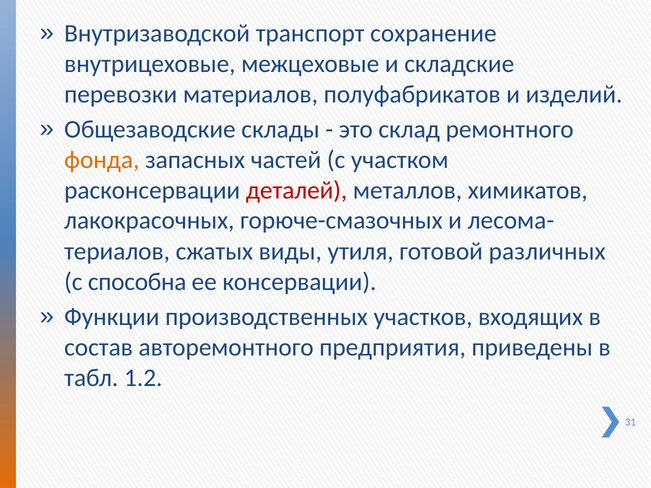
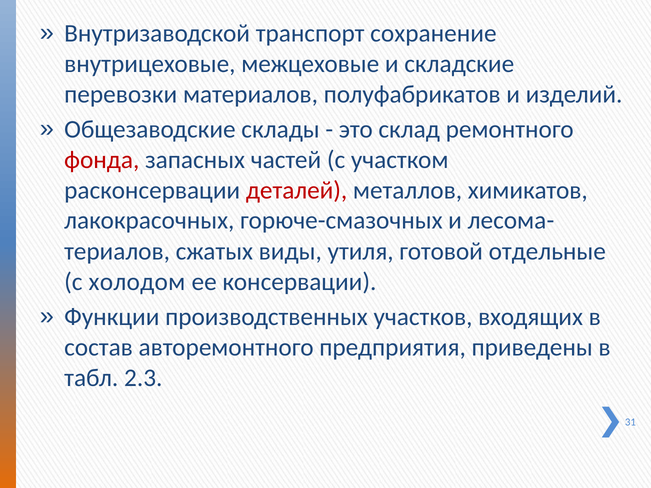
фонда colour: orange -> red (102, 160)
различных: различных -> отдельные (547, 252)
способна: способна -> холодом (137, 282)
1.2: 1.2 -> 2.3 (143, 378)
